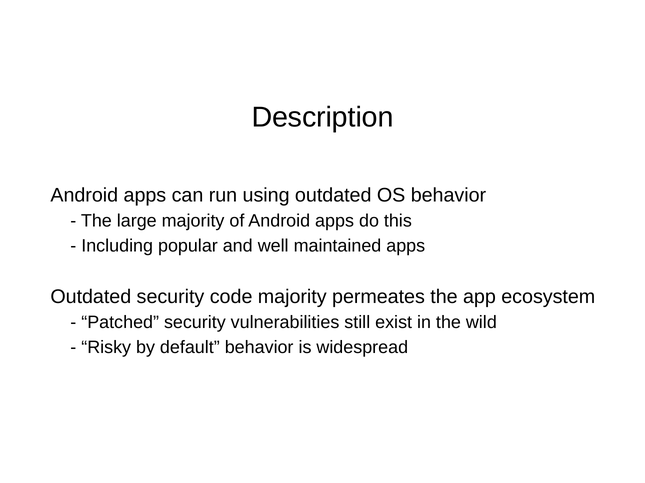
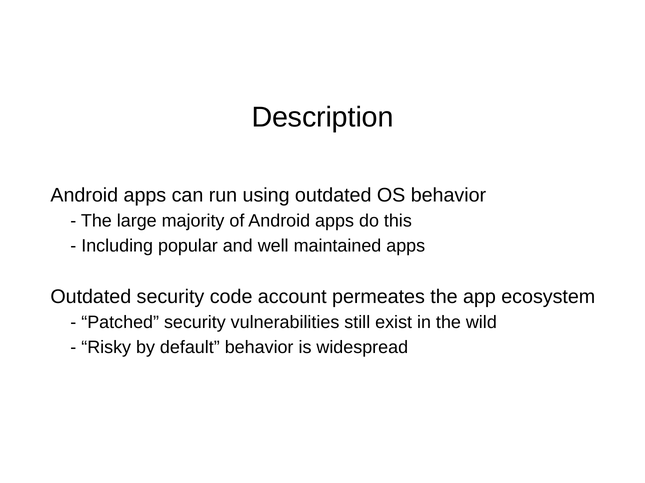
code majority: majority -> account (292, 297)
